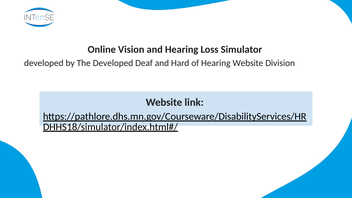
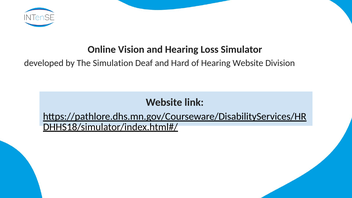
The Developed: Developed -> Simulation (113, 63)
